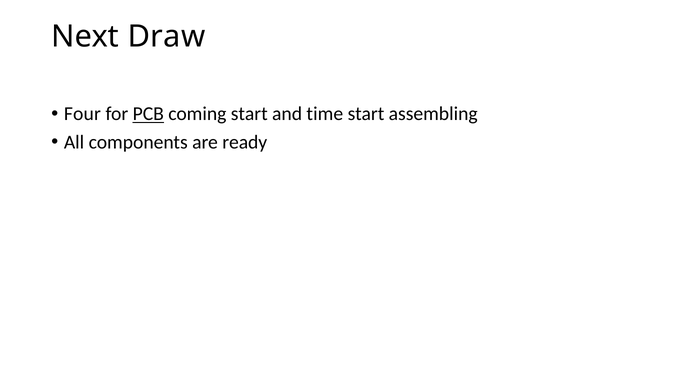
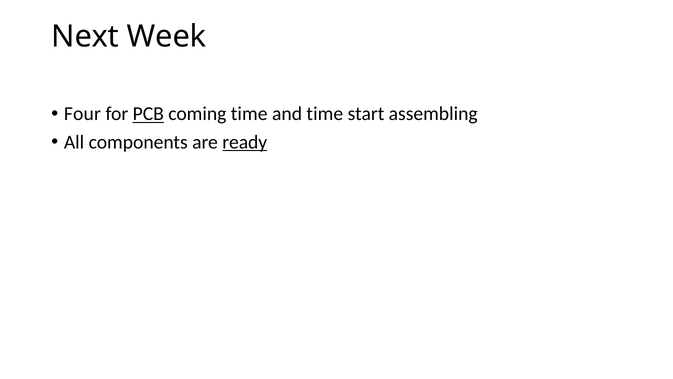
Draw: Draw -> Week (167, 36)
coming start: start -> time (249, 114)
ready underline: none -> present (245, 142)
